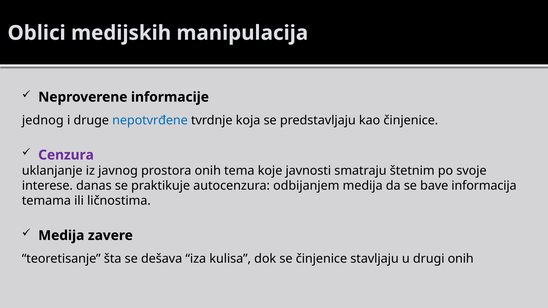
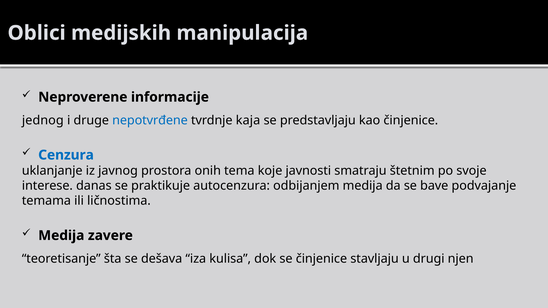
koja: koja -> kaja (248, 120)
Cenzura colour: purple -> blue (66, 155)
informacija: informacija -> podvajanje (484, 186)
drugi onih: onih -> njen (461, 259)
